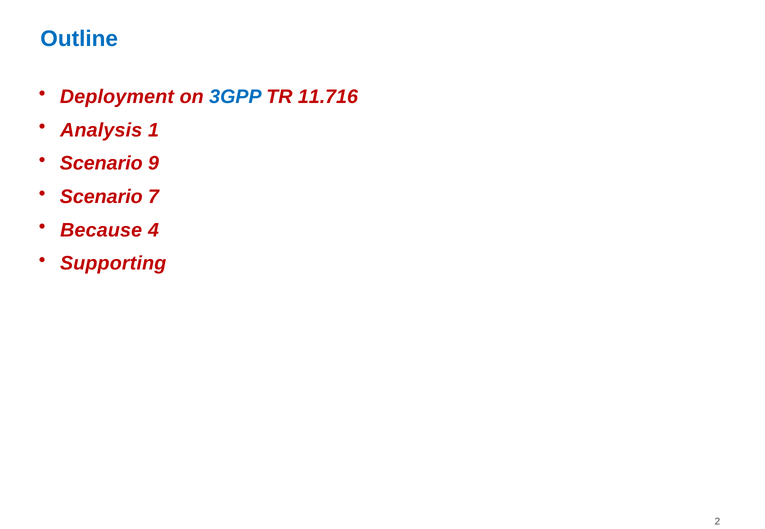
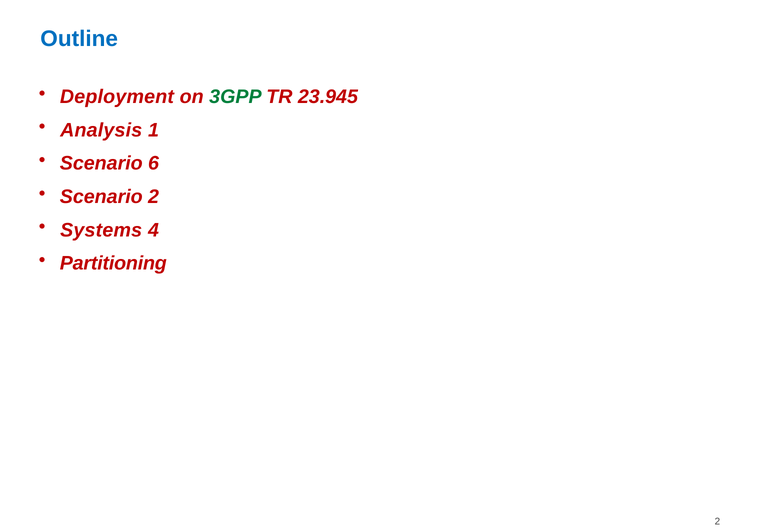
3GPP colour: blue -> green (235, 97)
11.716: 11.716 -> 23.945 (328, 97)
9: 9 -> 6 (154, 164)
Scenario 7: 7 -> 2 (154, 197)
Because: Because -> Systems (101, 230)
Supporting: Supporting -> Partitioning (113, 264)
